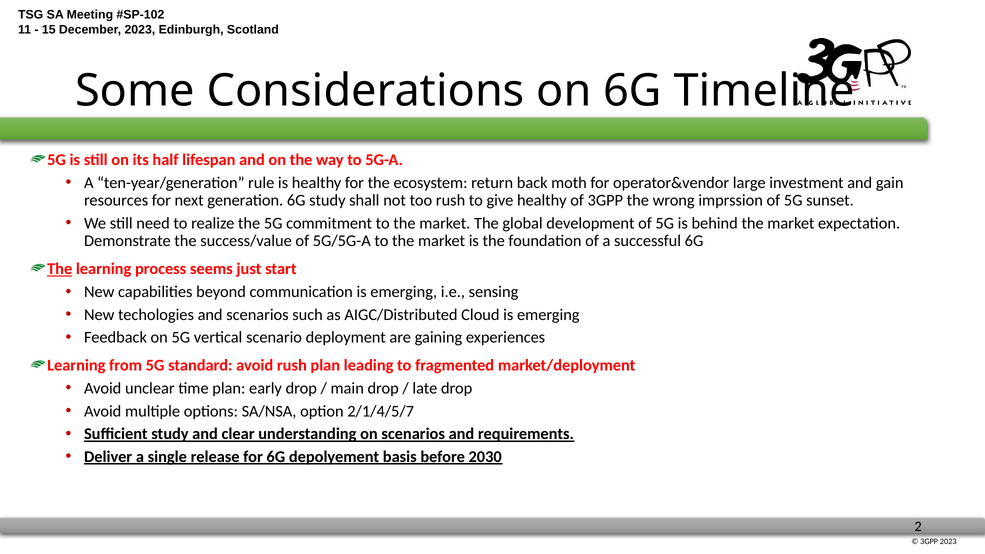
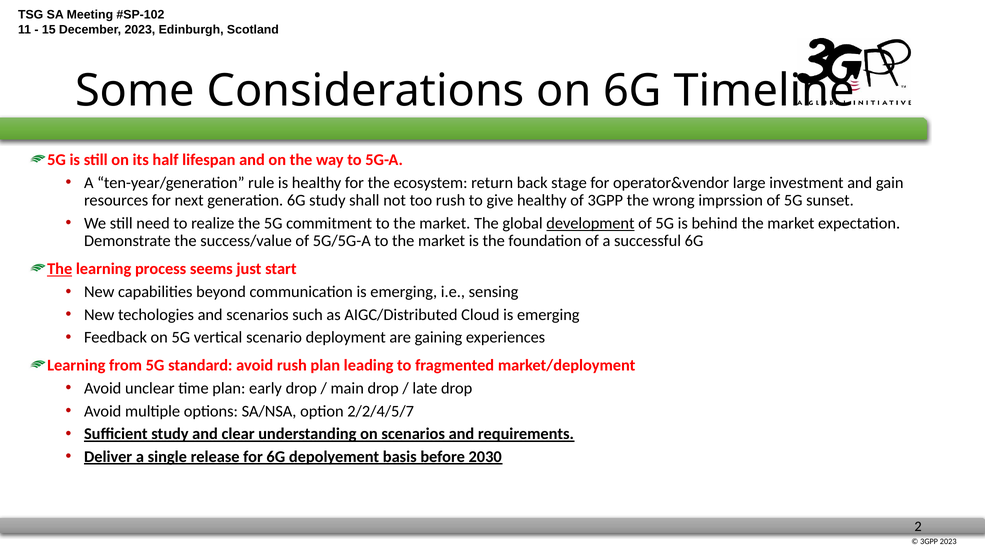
moth: moth -> stage (569, 183)
development underline: none -> present (590, 223)
2/1/4/5/7: 2/1/4/5/7 -> 2/2/4/5/7 (381, 411)
